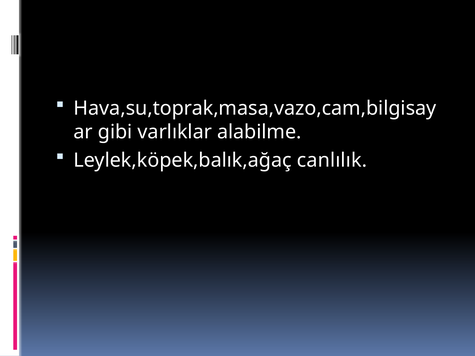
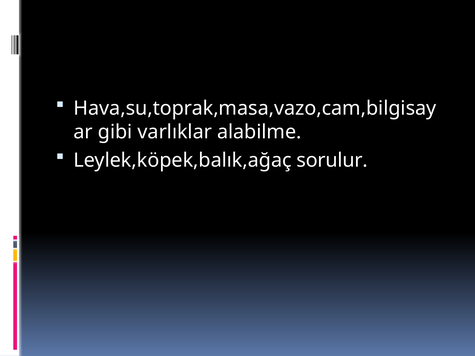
canlılık: canlılık -> sorulur (332, 160)
